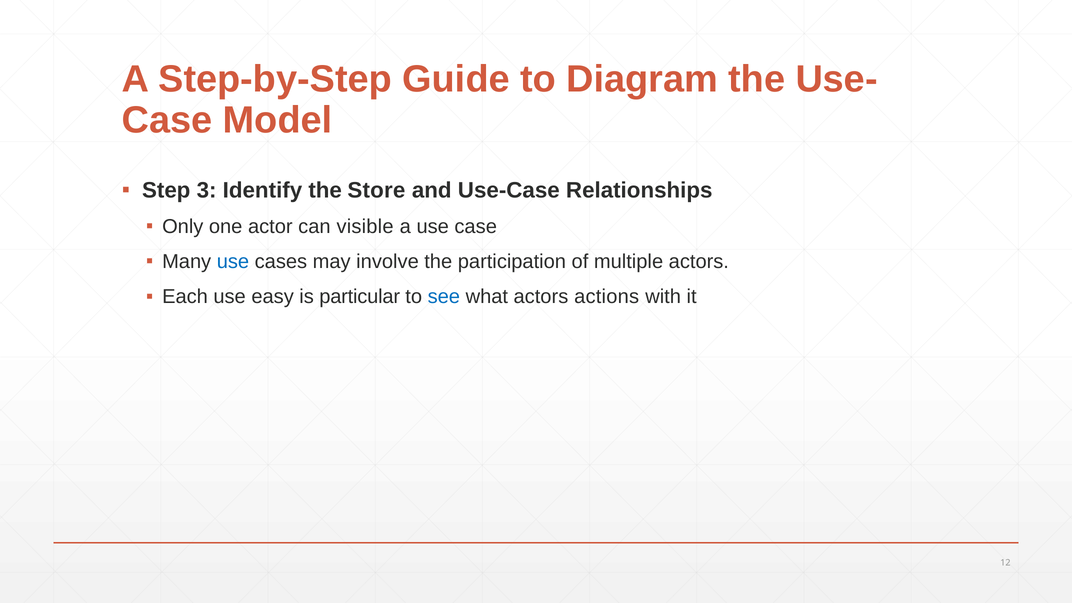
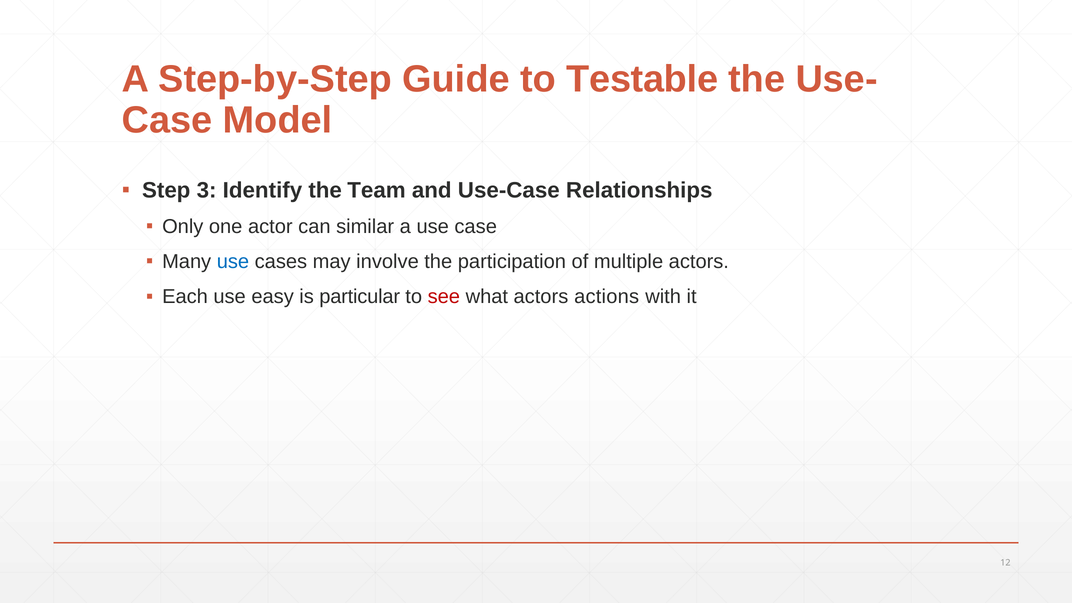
Diagram: Diagram -> Testable (642, 79)
Store: Store -> Team (377, 190)
visible: visible -> similar (365, 226)
see colour: blue -> red (444, 297)
